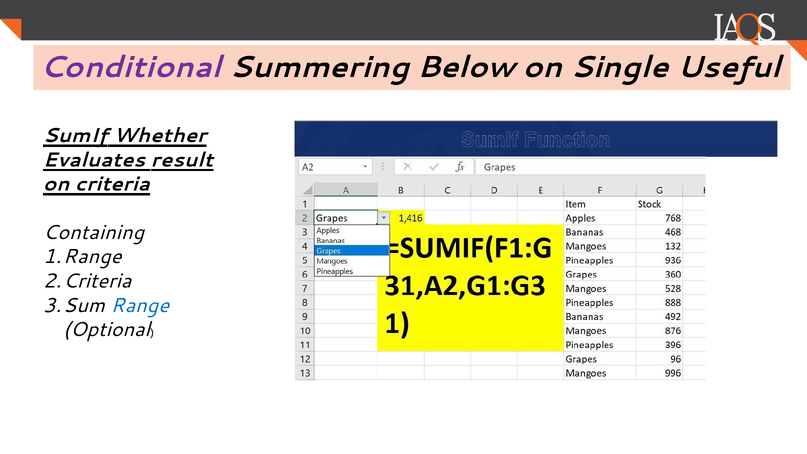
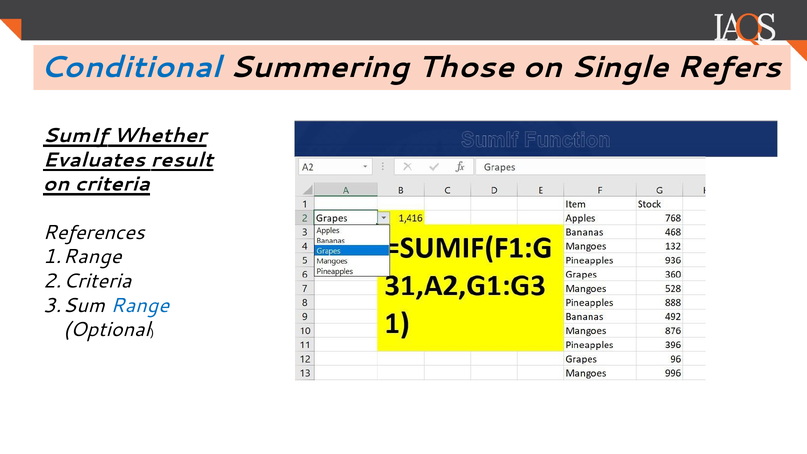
Conditional colour: purple -> blue (130, 67)
Below: Below -> Those (466, 67)
Useful: Useful -> Refers (729, 67)
Containing: Containing -> References (94, 232)
